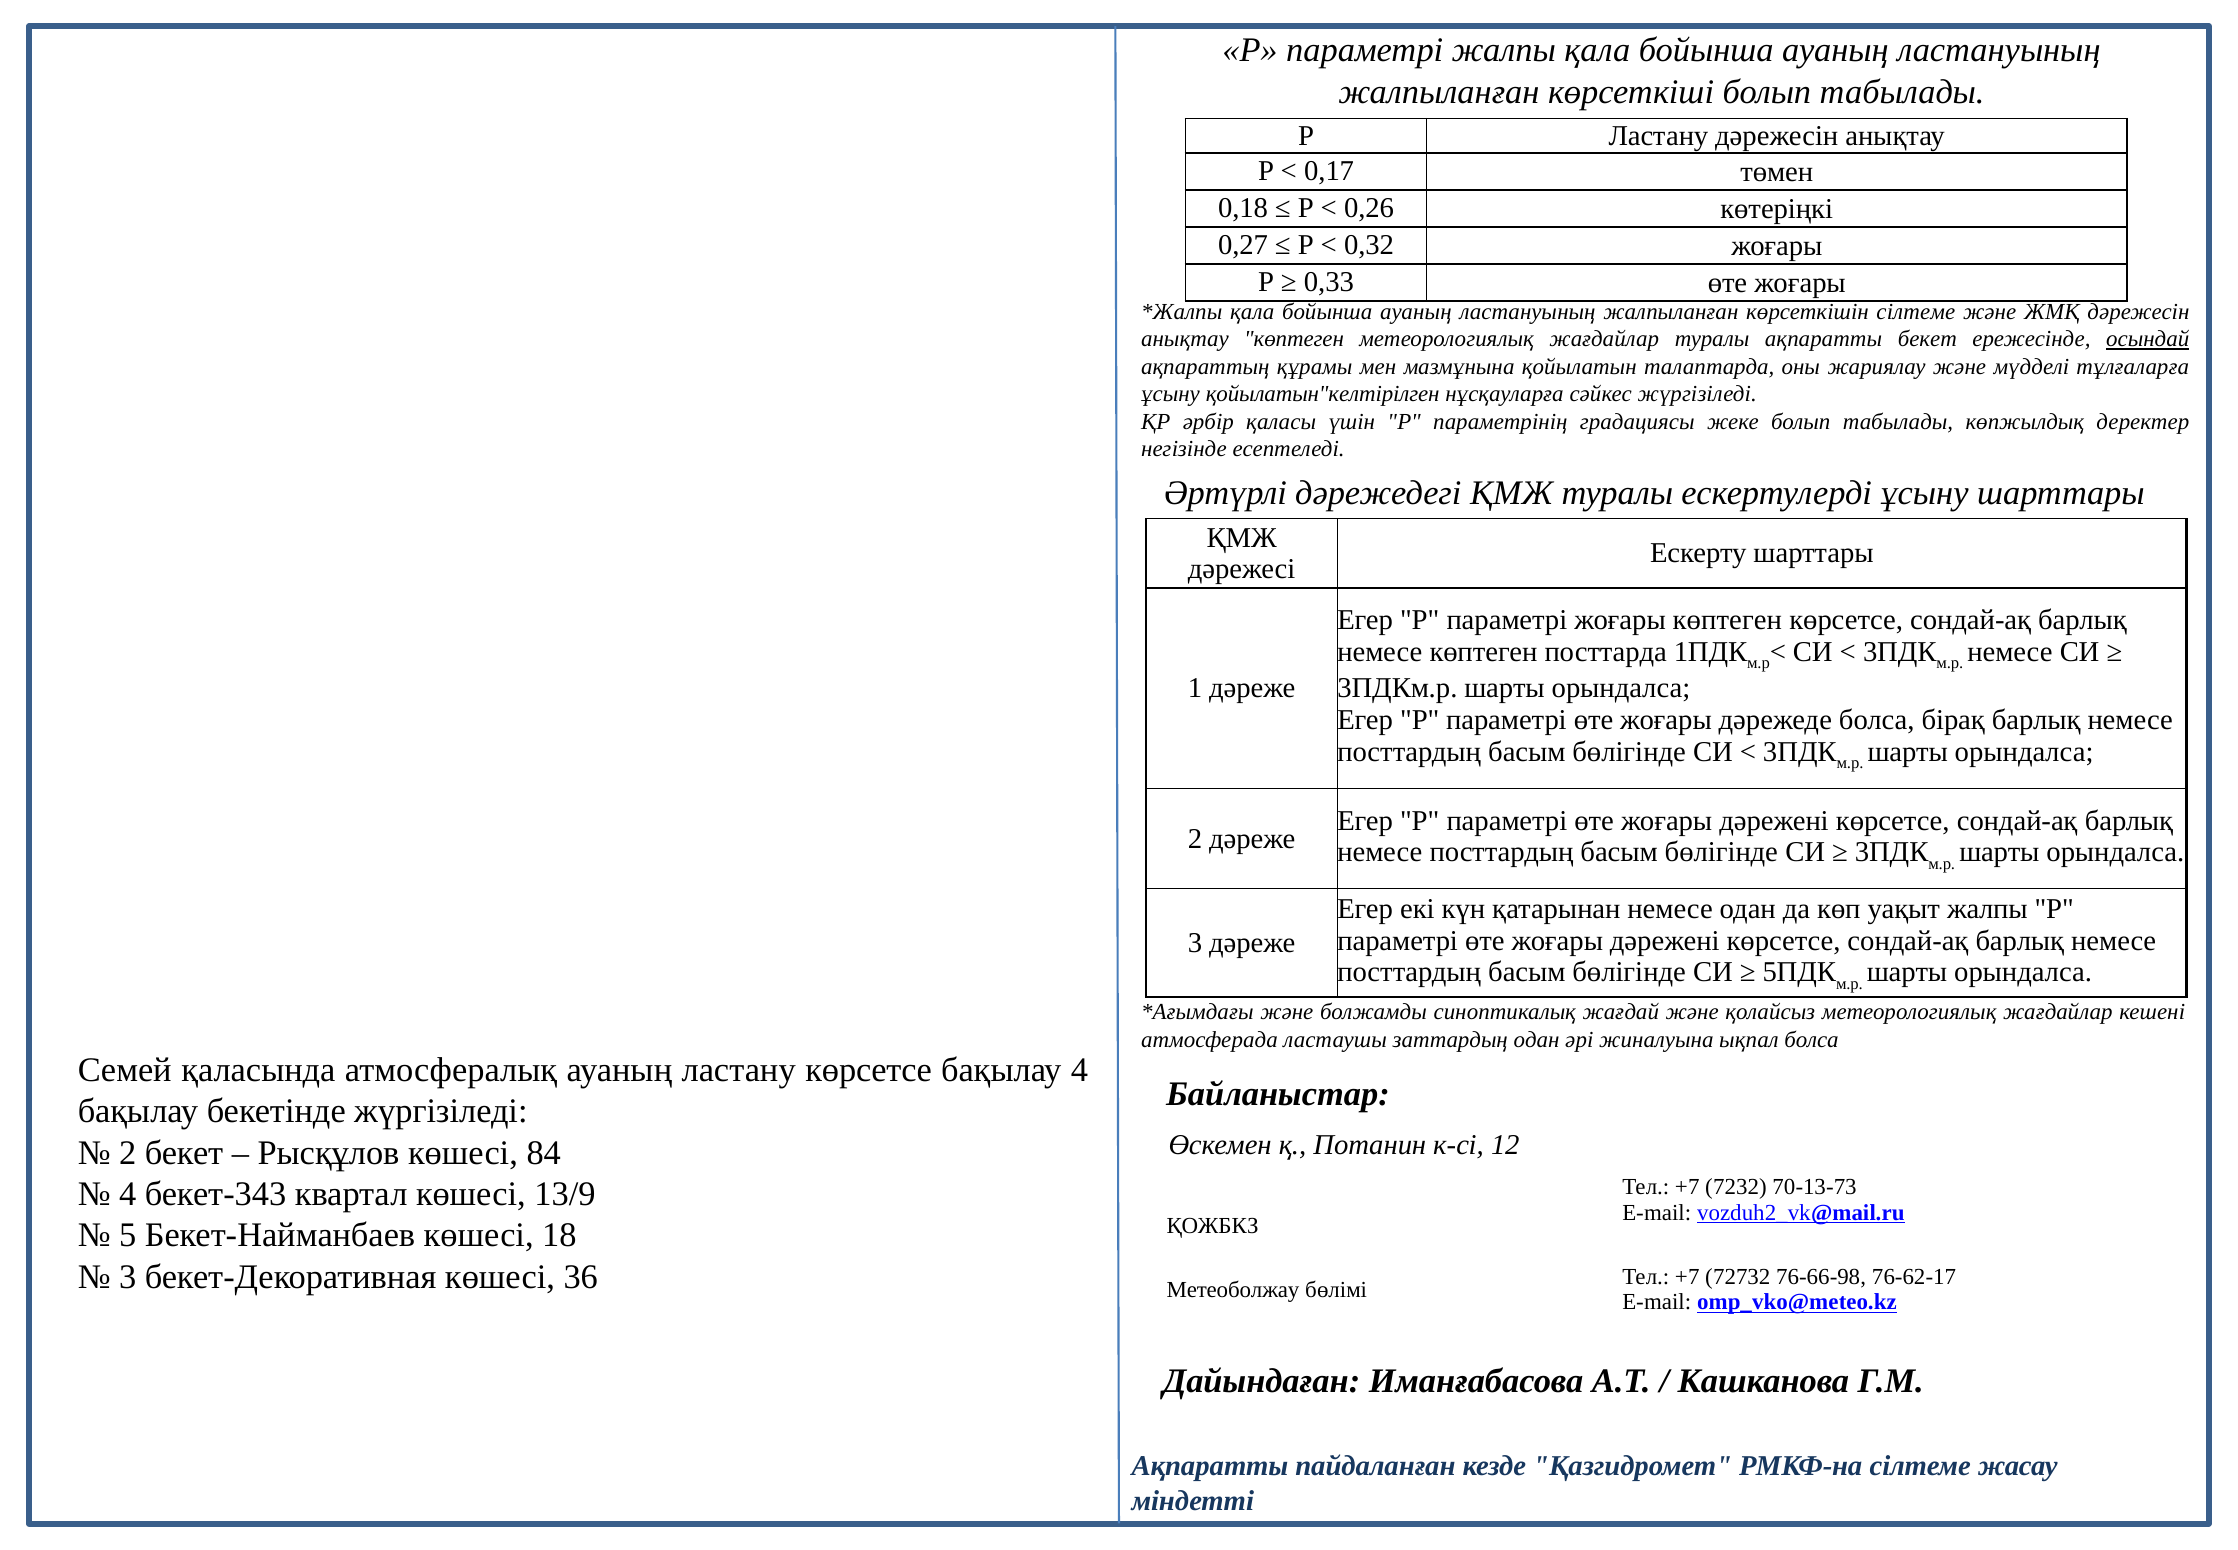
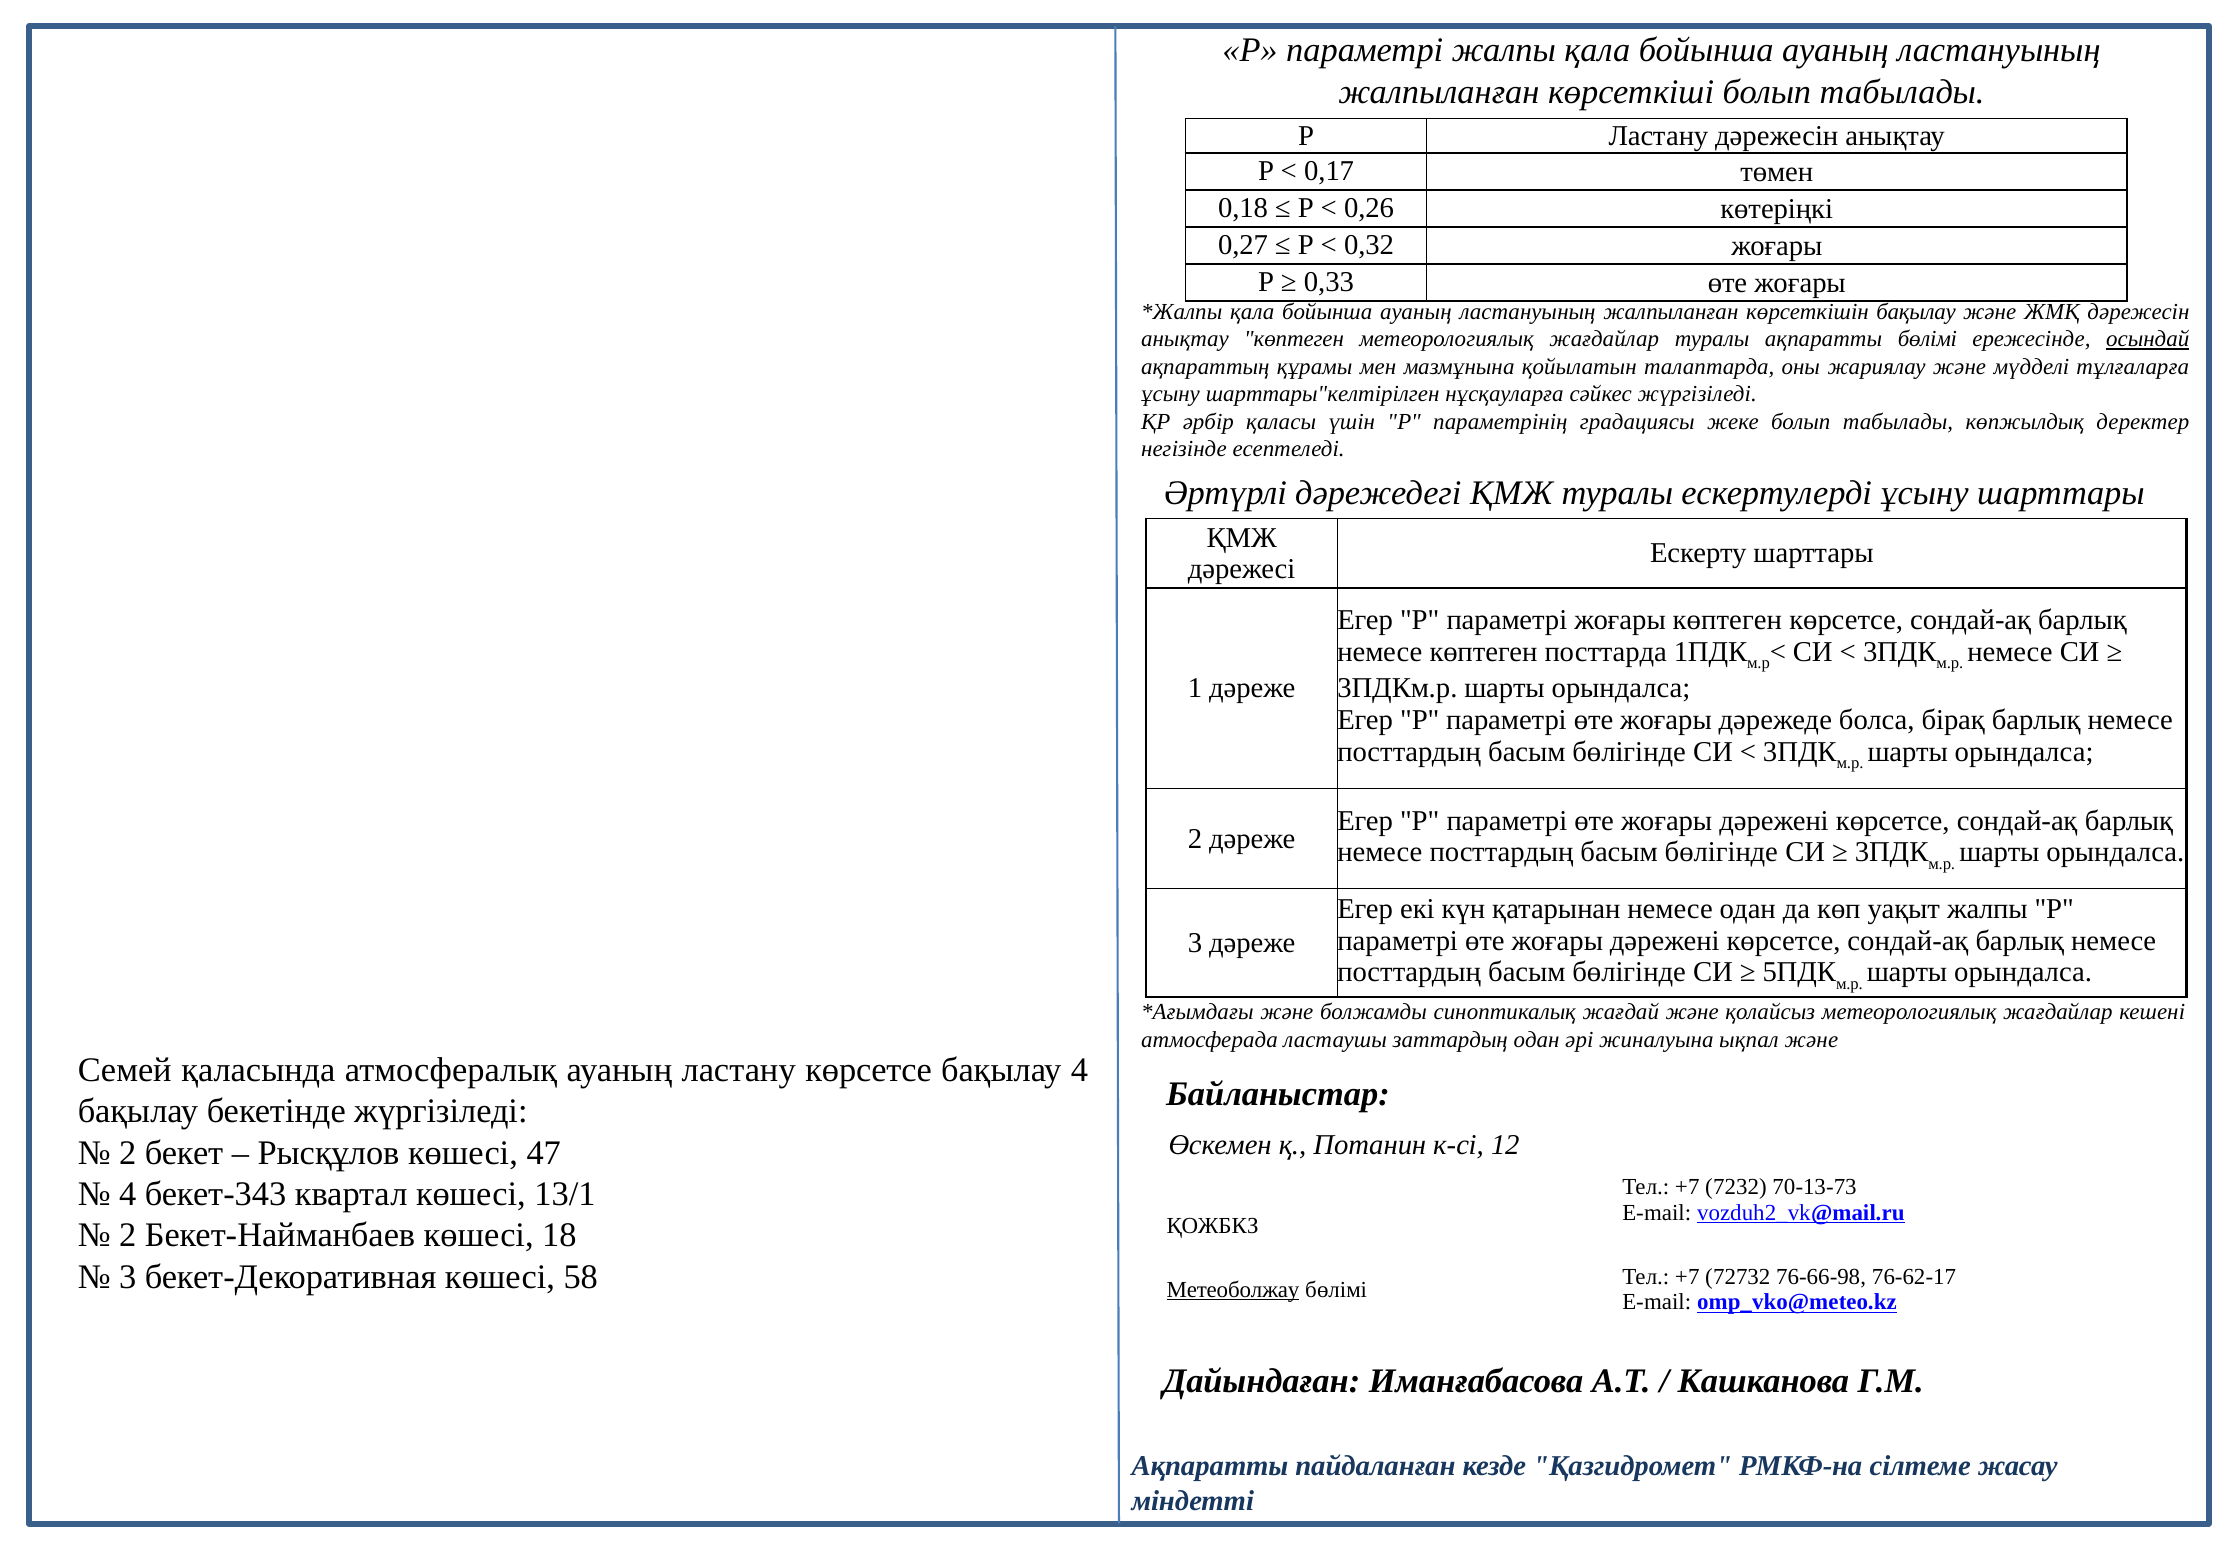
көрсеткішін сілтеме: сілтеме -> бақылау (1916, 311)
ақпаратты бекет: бекет -> бөлімі (1927, 339)
қойылатын"келтірілген: қойылатын"келтірілген -> шарттары"келтірілген (1323, 394)
ықпал болса: болса -> және (1811, 1039)
84: 84 -> 47 (544, 1152)
13/9: 13/9 -> 13/1 (565, 1193)
5: 5 -> 2 (128, 1235)
36: 36 -> 58 (581, 1276)
Метеоболжау underline: none -> present (1233, 1289)
